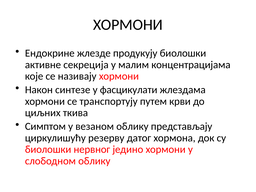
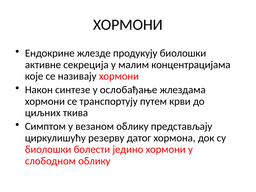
фасцикулати: фасцикулати -> ослобађање (129, 90)
нервног: нервног -> болести (92, 149)
